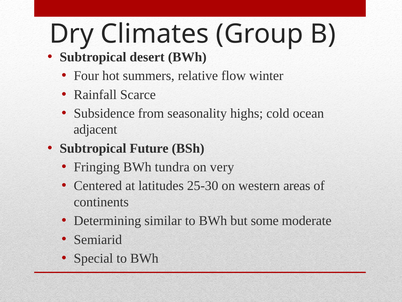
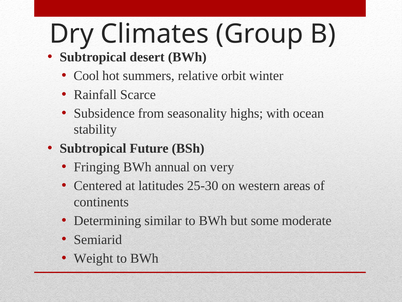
Four: Four -> Cool (86, 76)
flow: flow -> orbit (234, 76)
cold: cold -> with (278, 113)
adjacent: adjacent -> stability (95, 129)
tundra: tundra -> annual (172, 167)
Special: Special -> Weight (93, 258)
